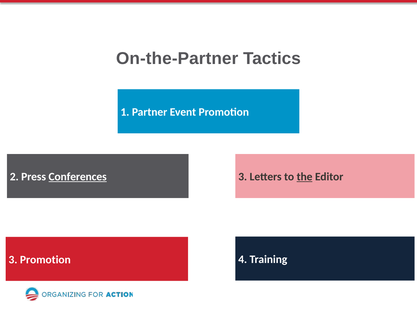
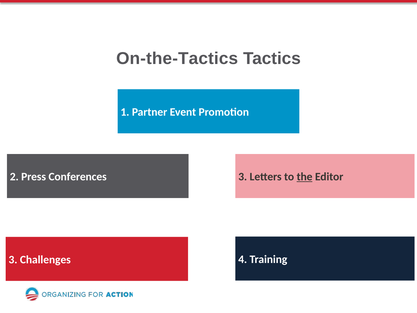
On-the-Partner: On-the-Partner -> On-the-Tactics (177, 59)
Conferences underline: present -> none (78, 177)
3 Promotion: Promotion -> Challenges (45, 259)
